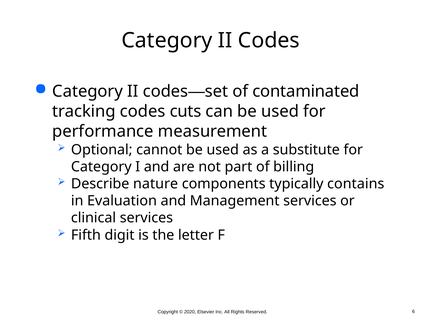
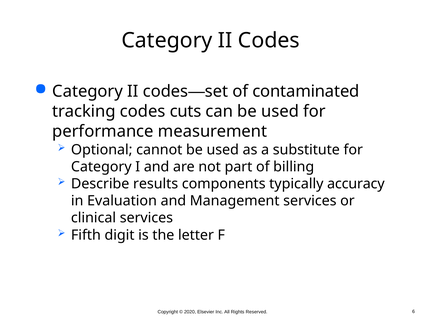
nature: nature -> results (156, 184)
contains: contains -> accuracy (356, 184)
